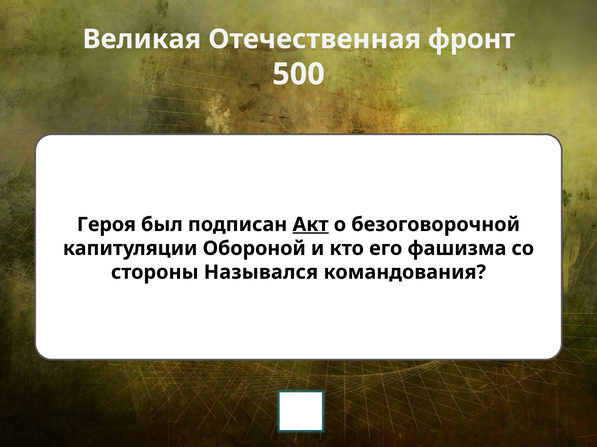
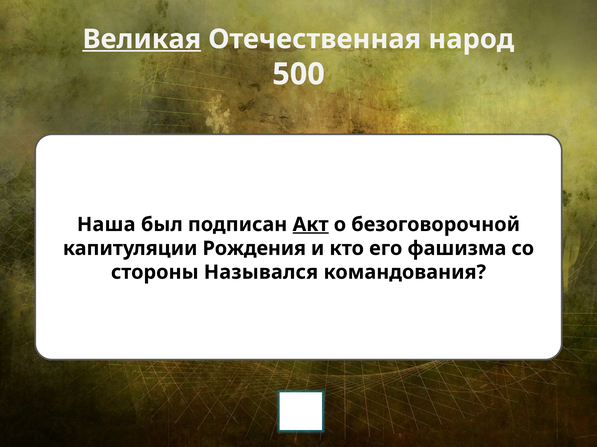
Великая underline: none -> present (142, 39)
фронт: фронт -> народ (471, 39)
Героя: Героя -> Наша (106, 225)
Обороной: Обороной -> Рождения (254, 249)
